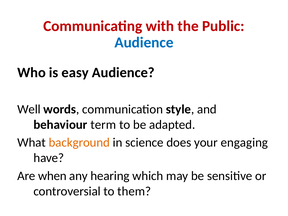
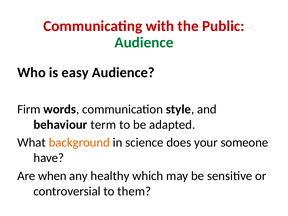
Audience colour: blue -> green (144, 43)
Well: Well -> Firm (29, 109)
engaging: engaging -> someone (244, 143)
hearing: hearing -> healthy (110, 176)
